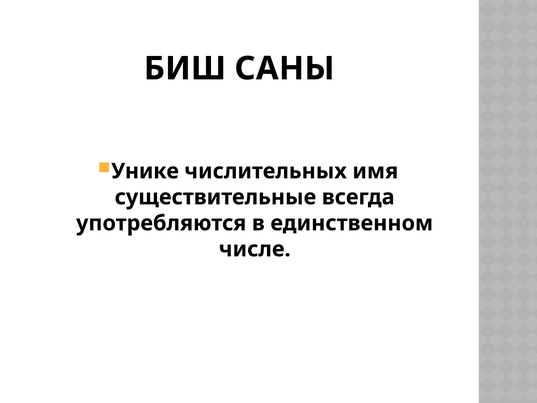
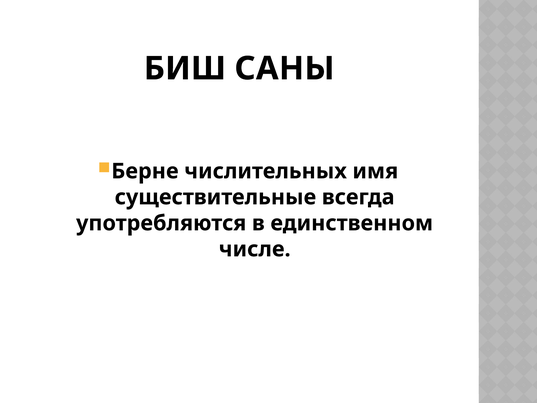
Унике: Унике -> Берне (145, 171)
